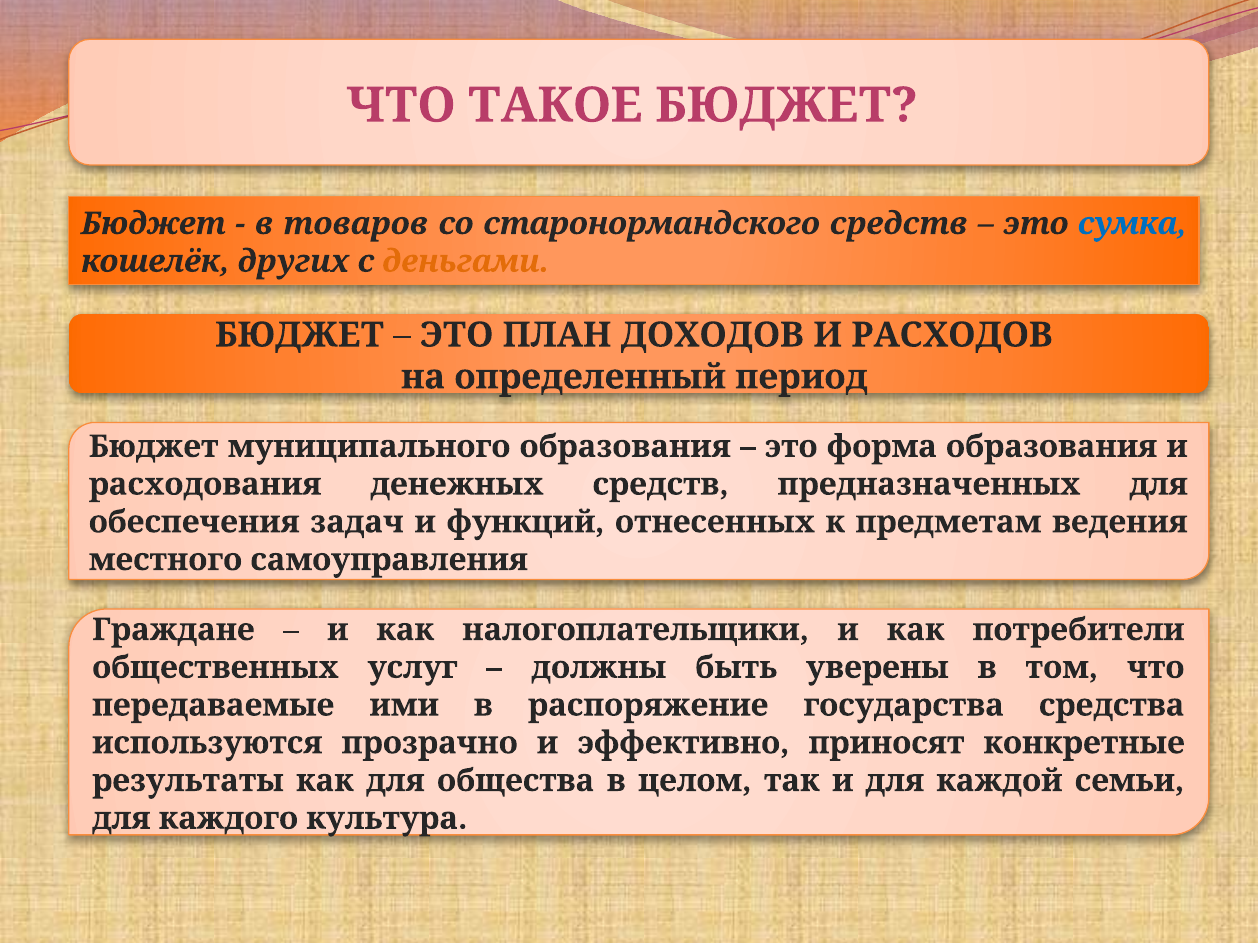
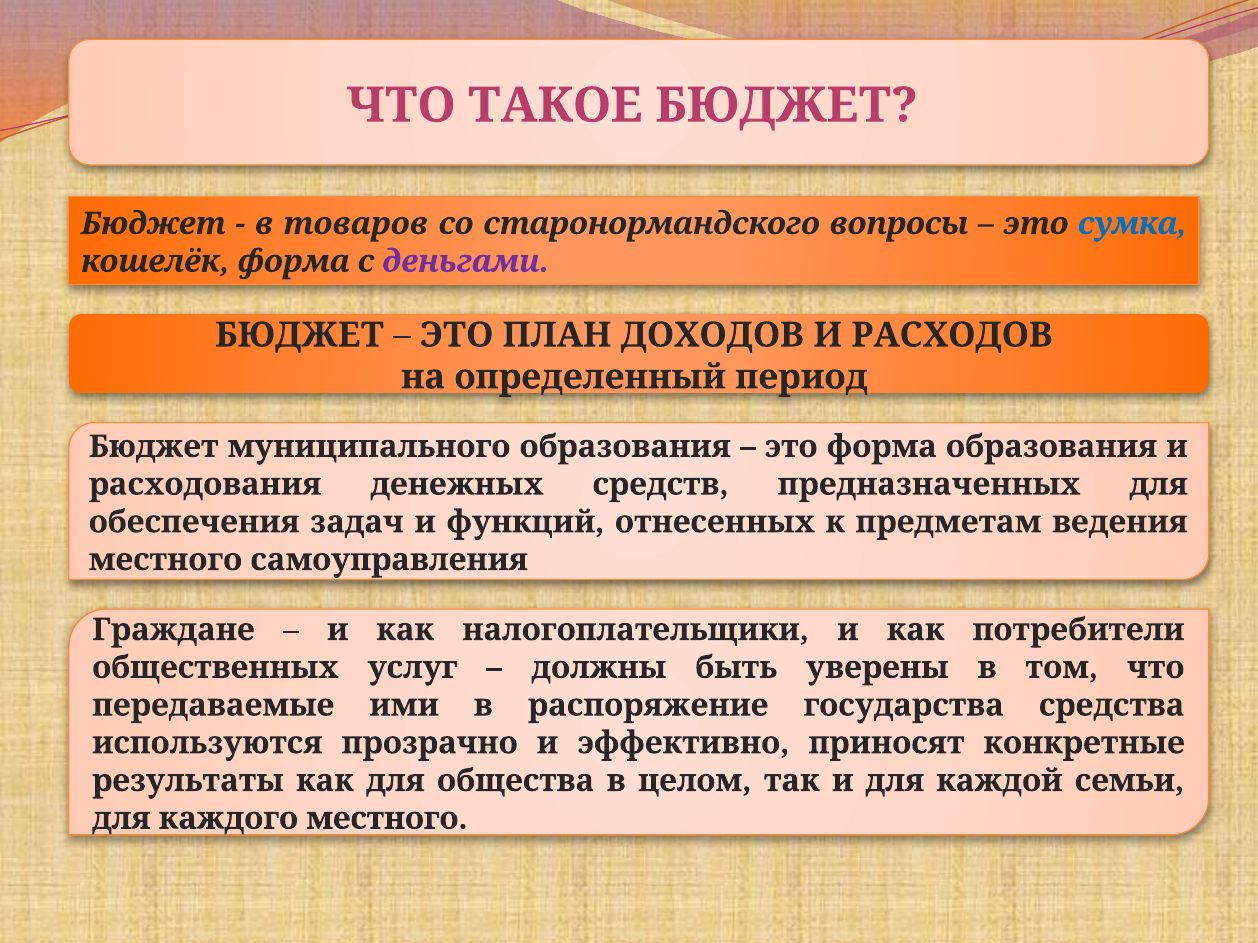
старонормандского средств: средств -> вопросы (899, 224)
кошелёк других: других -> форма (294, 262)
деньгами colour: orange -> purple (466, 262)
каждого культура: культура -> местного (387, 819)
